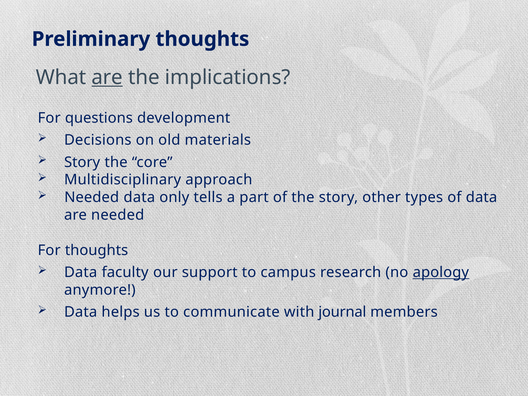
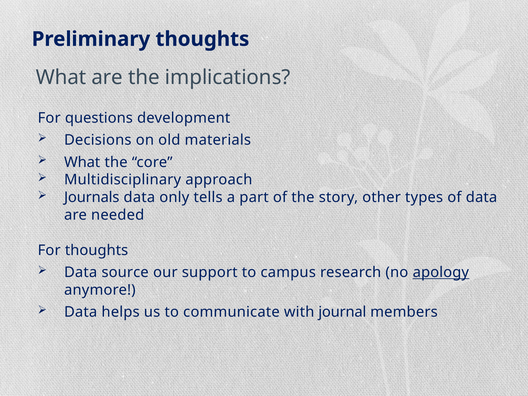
are underline: present -> none (107, 77)
Story: Story -> What (82, 162)
Needed: Needed -> Journals (92, 197)
faculty: faculty -> source (125, 272)
